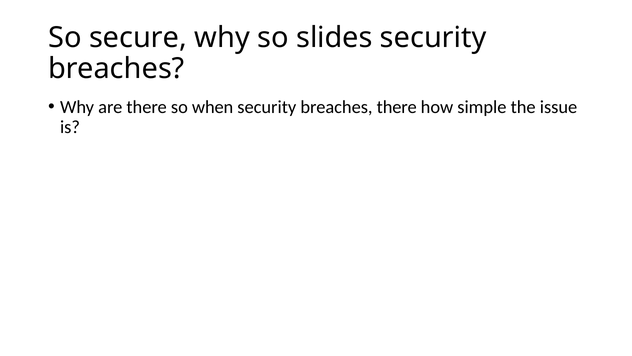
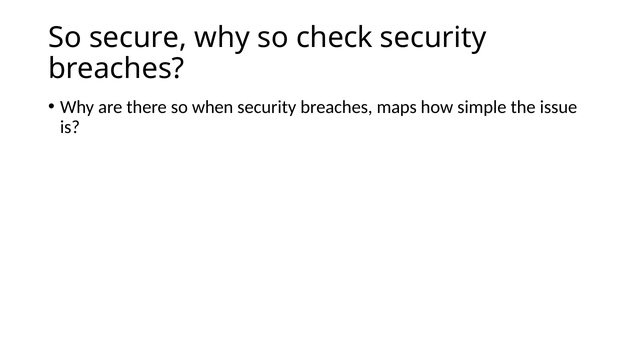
slides: slides -> check (334, 37)
breaches there: there -> maps (397, 107)
